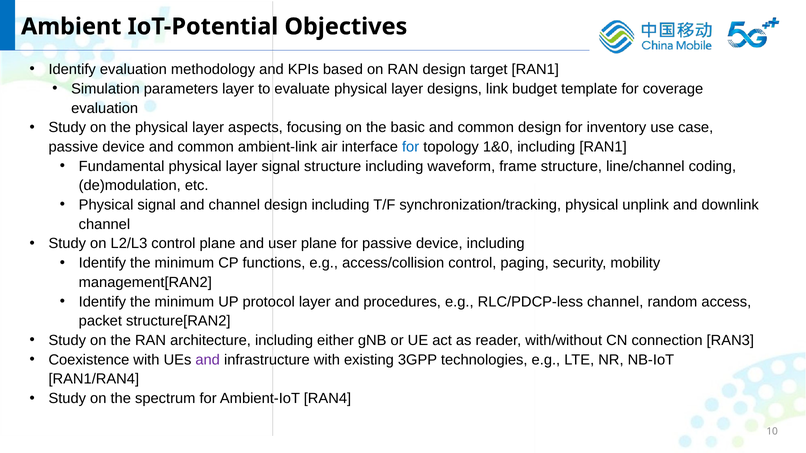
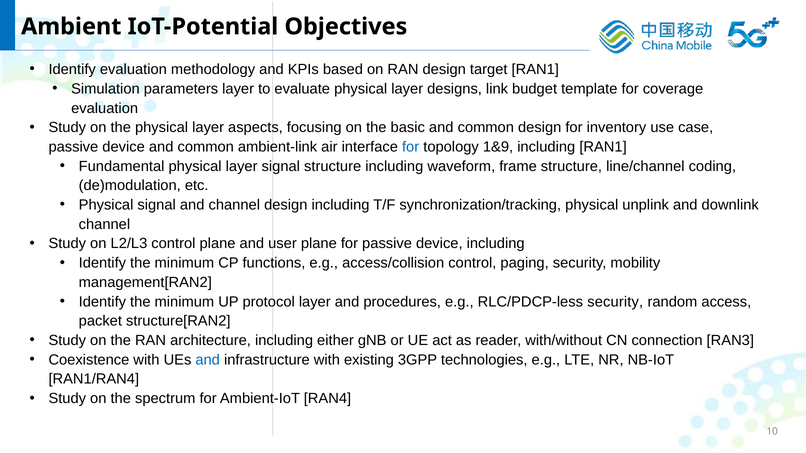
1&0: 1&0 -> 1&9 (498, 147)
RLC/PDCP-less channel: channel -> security (615, 302)
and colour: purple -> blue (208, 360)
